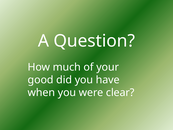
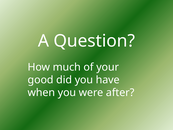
clear: clear -> after (120, 92)
